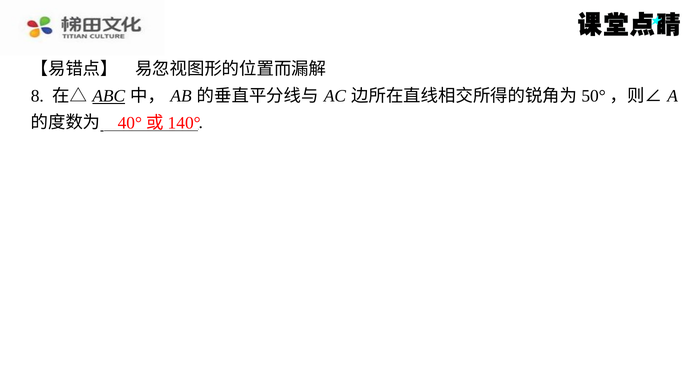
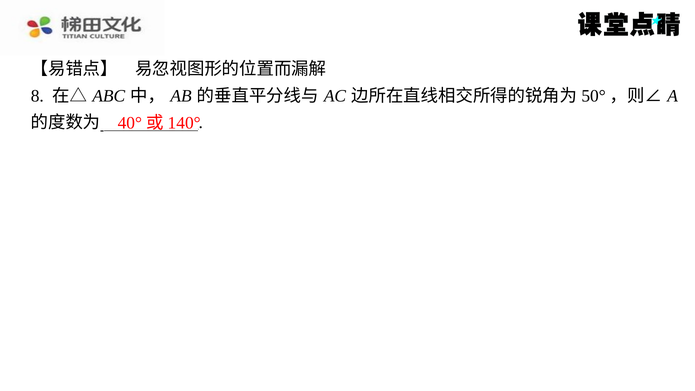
ABC underline: present -> none (109, 96)
